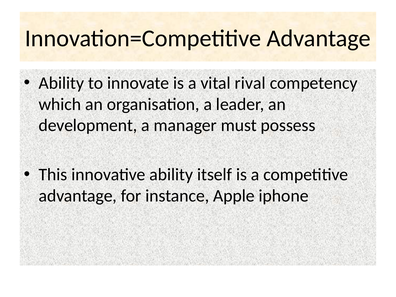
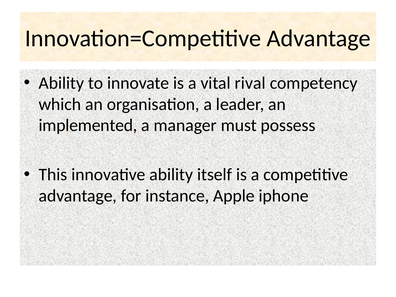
development: development -> implemented (88, 125)
